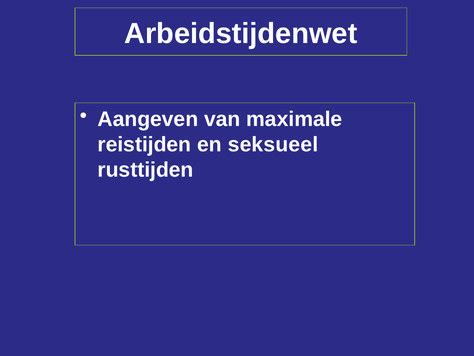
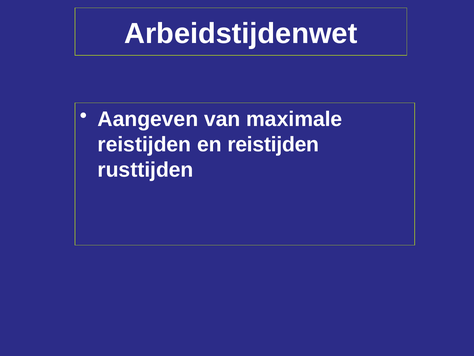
en seksueel: seksueel -> reistijden (273, 144)
